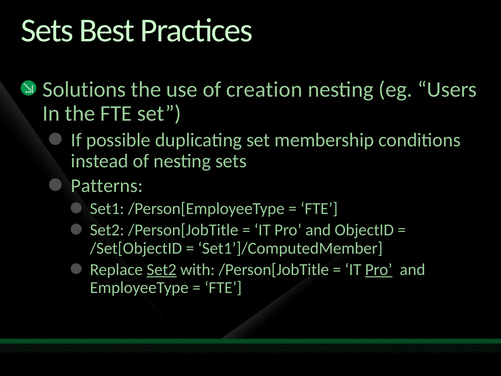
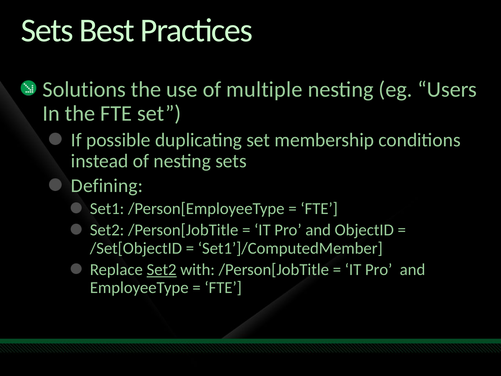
creation: creation -> multiple (264, 89)
Patterns: Patterns -> Defining (107, 186)
Pro underline: present -> none (379, 269)
